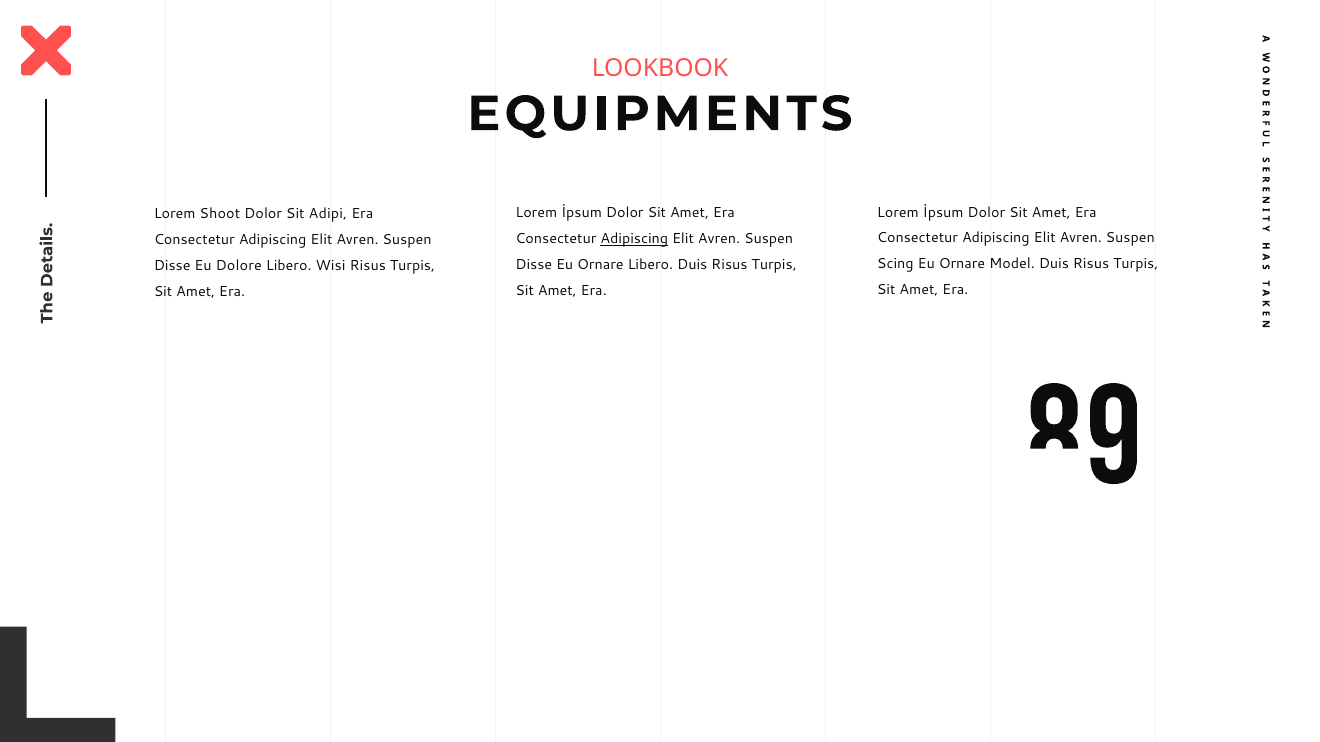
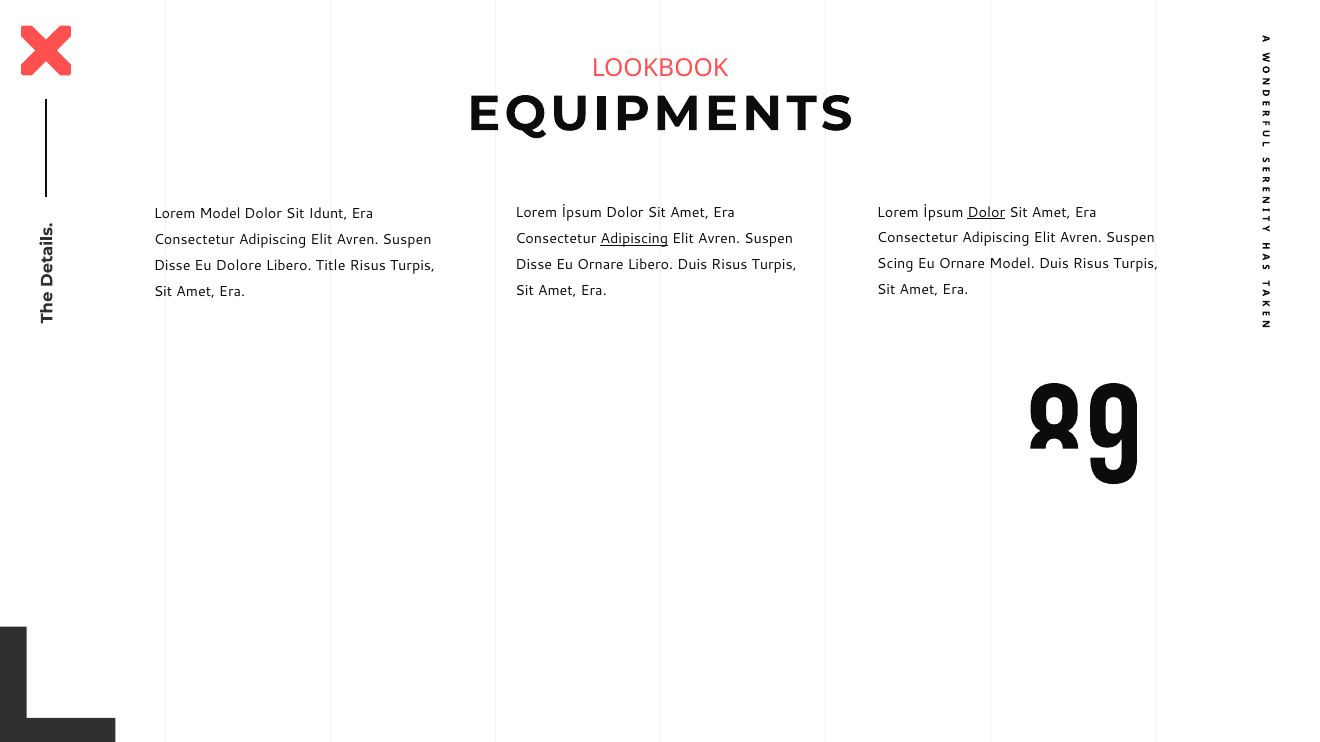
Dolor underline: none -> present (986, 212)
Lorem Shoot: Shoot -> Model (220, 214)
Adipi: Adipi -> Idunt (328, 214)
Wisi: Wisi -> Title (331, 266)
